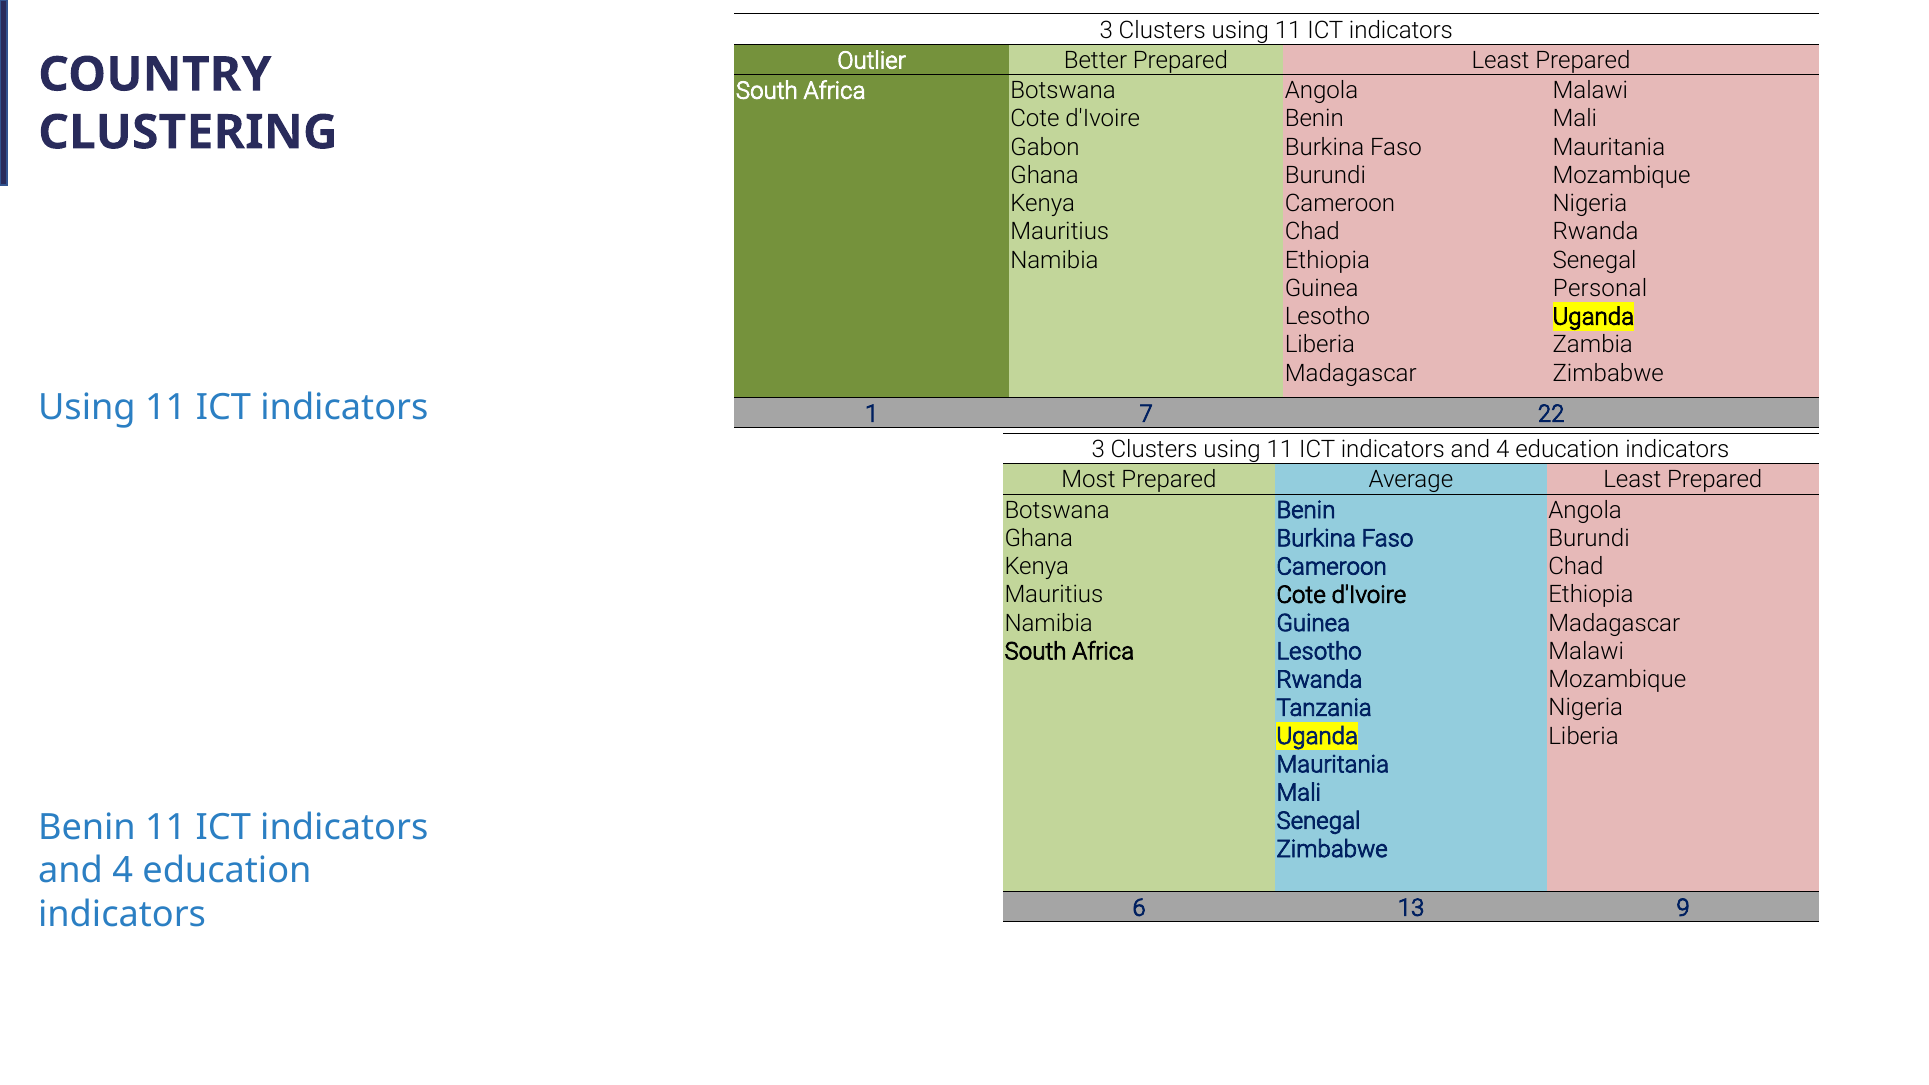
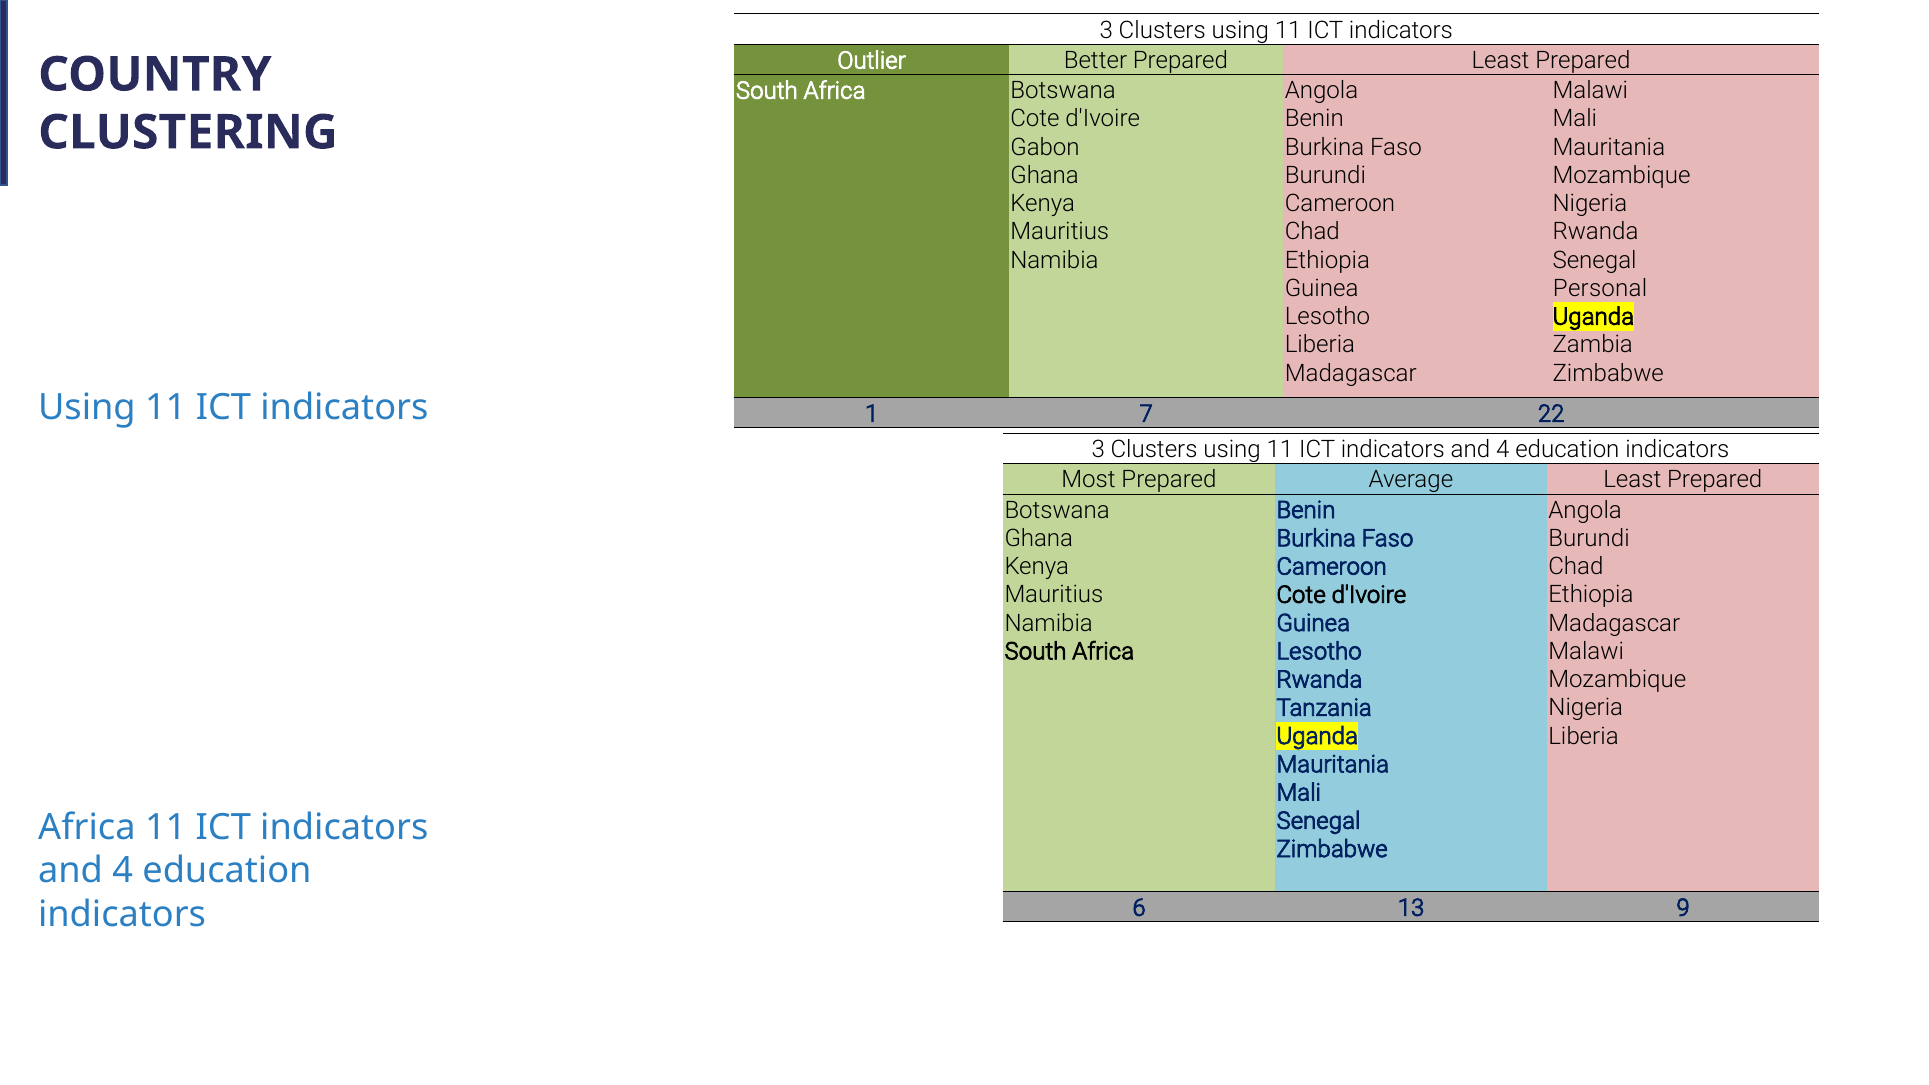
Benin: Benin -> Africa (87, 827)
